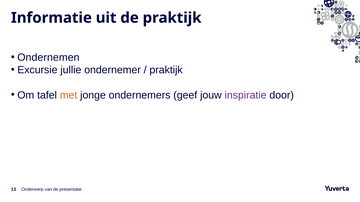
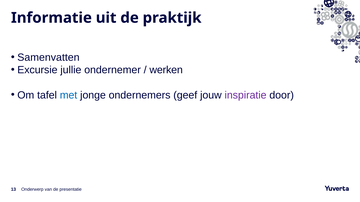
Ondernemen: Ondernemen -> Samenvatten (48, 58)
praktijk: praktijk -> werken (166, 70)
met colour: orange -> blue (69, 95)
